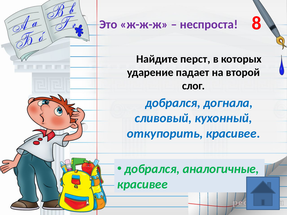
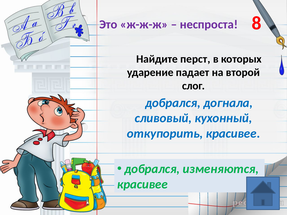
аналогичные: аналогичные -> изменяются (221, 169)
